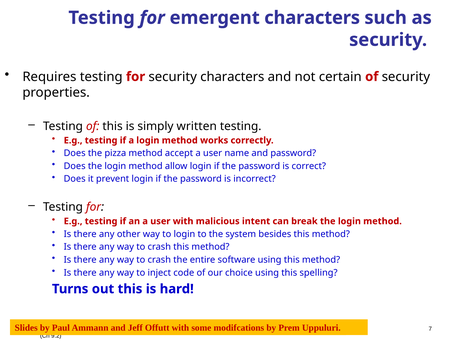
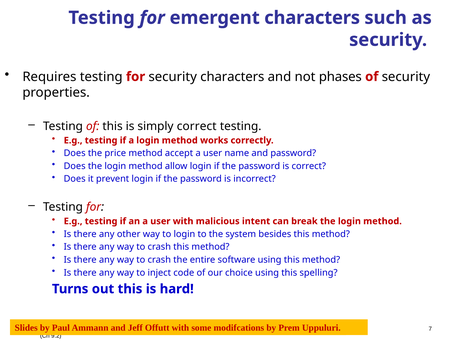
certain: certain -> phases (340, 77)
simply written: written -> correct (197, 126)
pizza: pizza -> price (115, 153)
